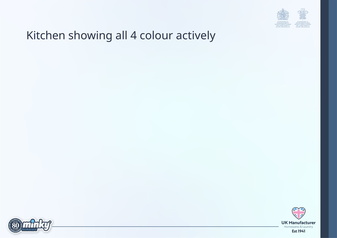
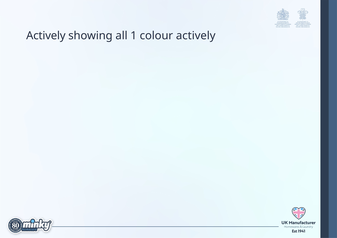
Kitchen: Kitchen -> Actively (46, 36)
4: 4 -> 1 (134, 36)
